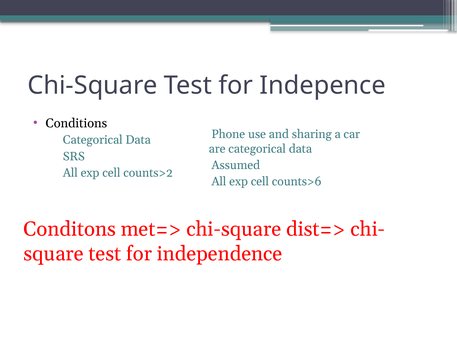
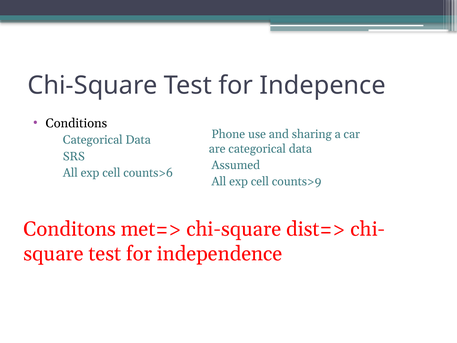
counts>2: counts>2 -> counts>6 (148, 173)
counts>6: counts>6 -> counts>9 (297, 181)
